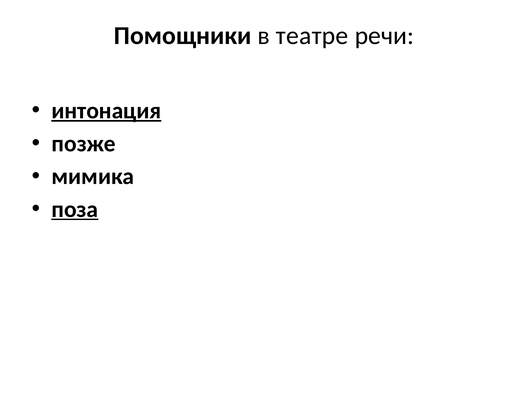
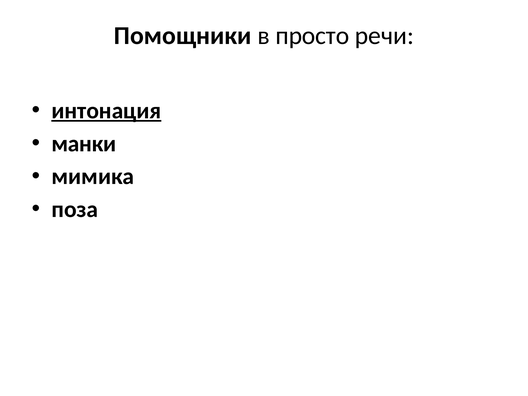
театре: театре -> просто (312, 36)
позже: позже -> манки (84, 144)
поза underline: present -> none (75, 209)
